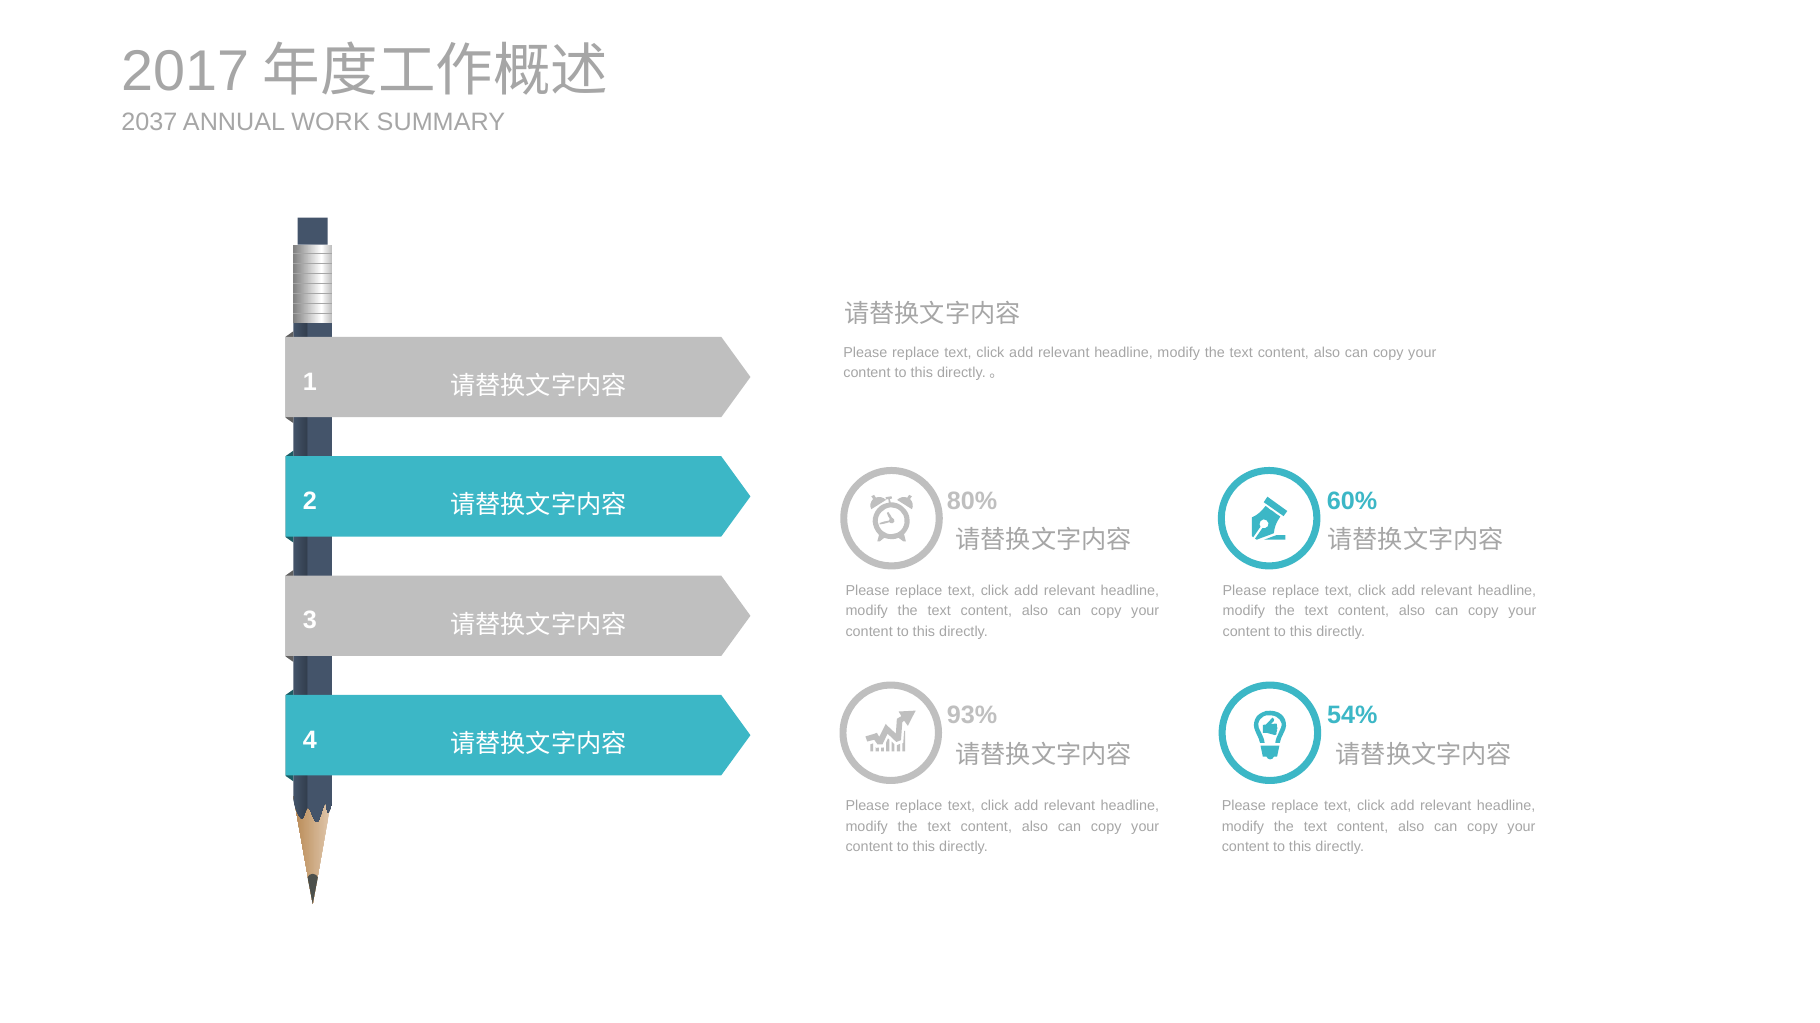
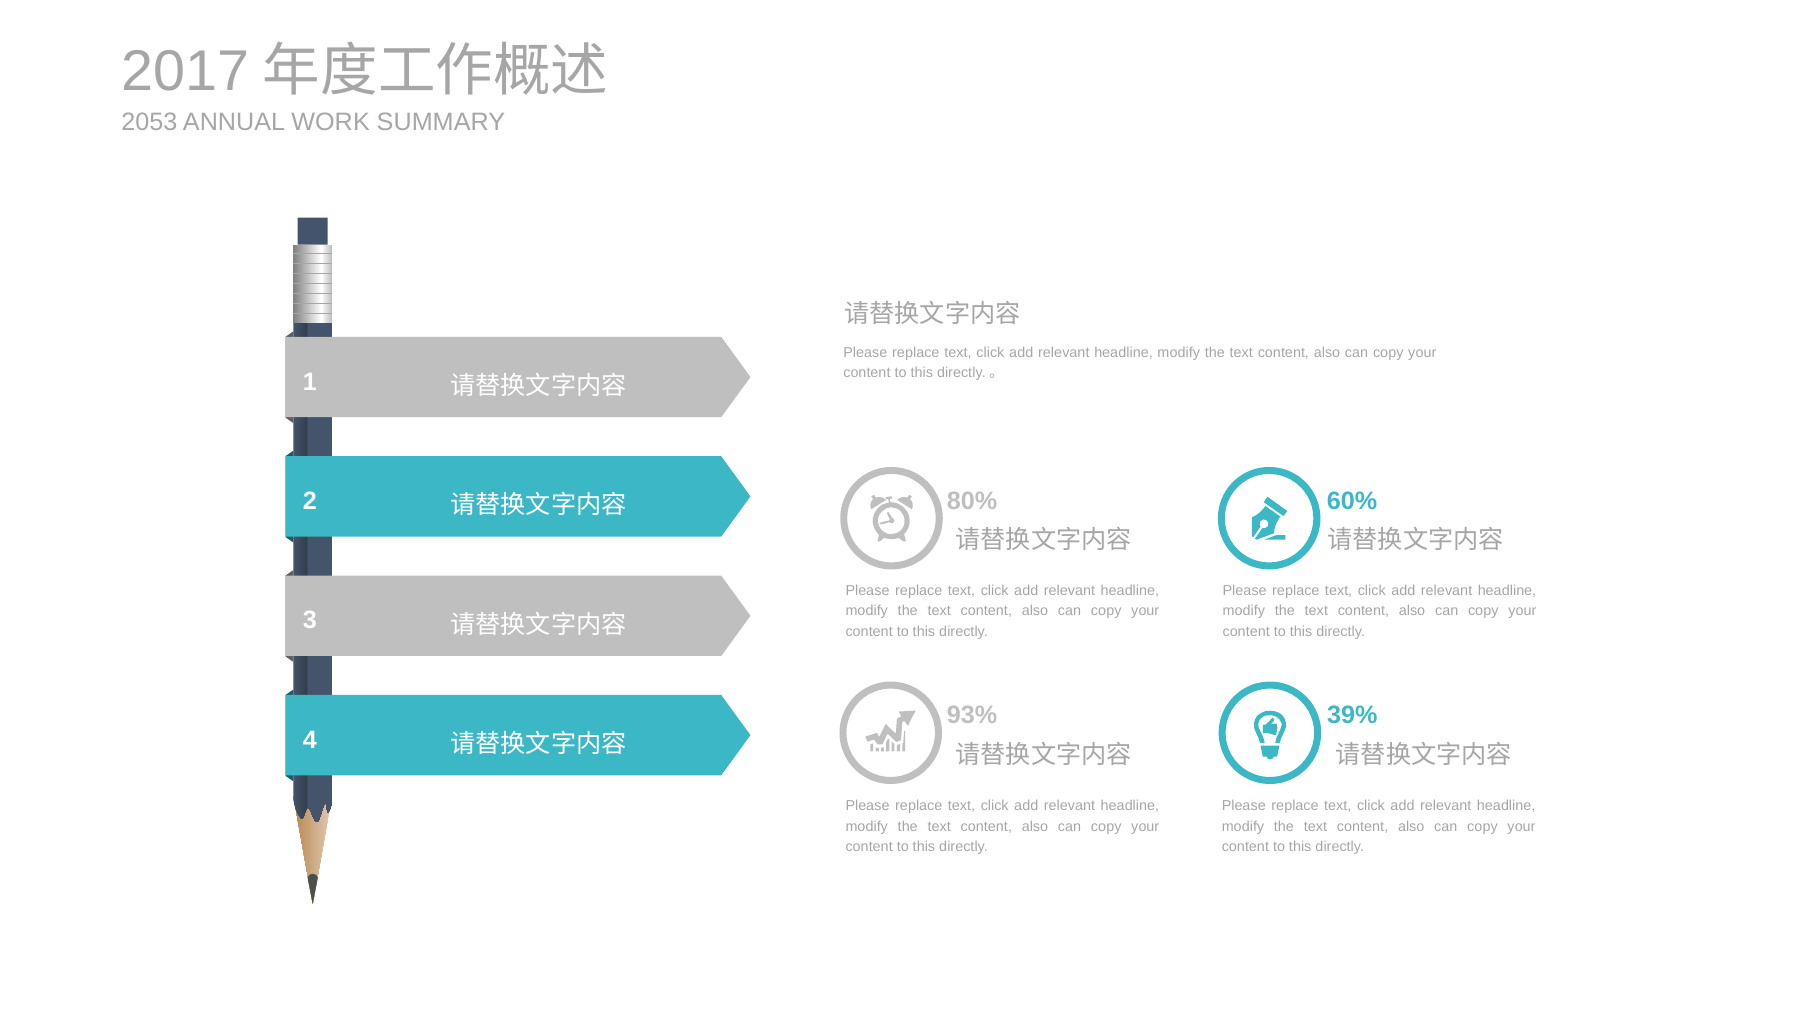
2037: 2037 -> 2053 (149, 122)
54%: 54% -> 39% (1352, 716)
